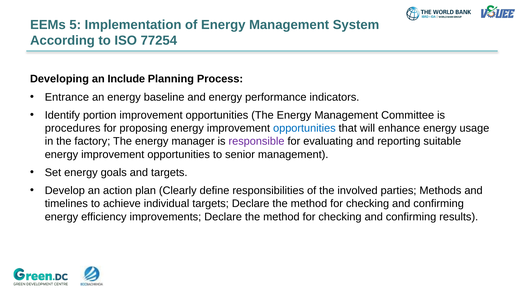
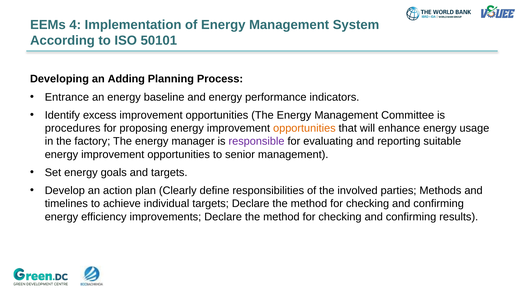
5: 5 -> 4 (75, 25)
77254: 77254 -> 50101 (159, 41)
Include: Include -> Adding (126, 79)
portion: portion -> excess (100, 115)
opportunities colour: blue -> orange (304, 128)
